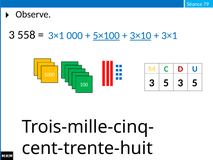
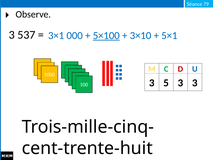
558: 558 -> 537 (26, 35)
3×10 underline: present -> none (141, 36)
3×1: 3×1 -> 5×1 (169, 36)
3 5: 5 -> 3 (195, 83)
